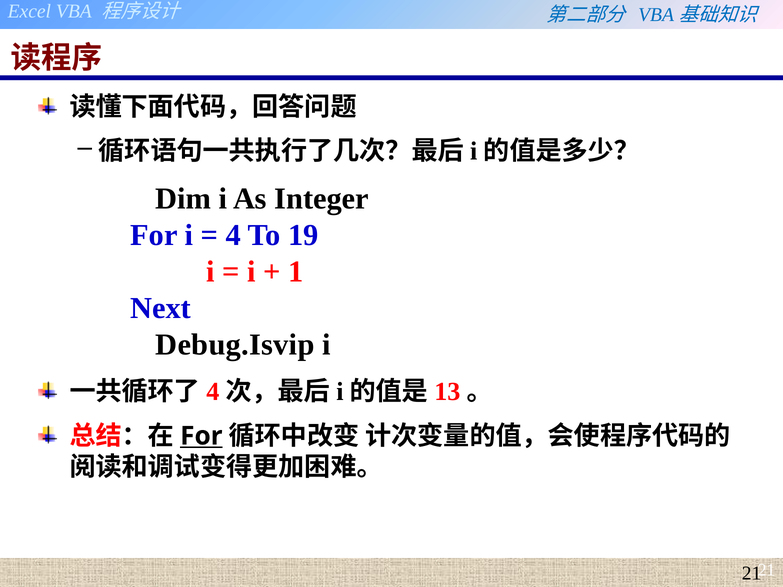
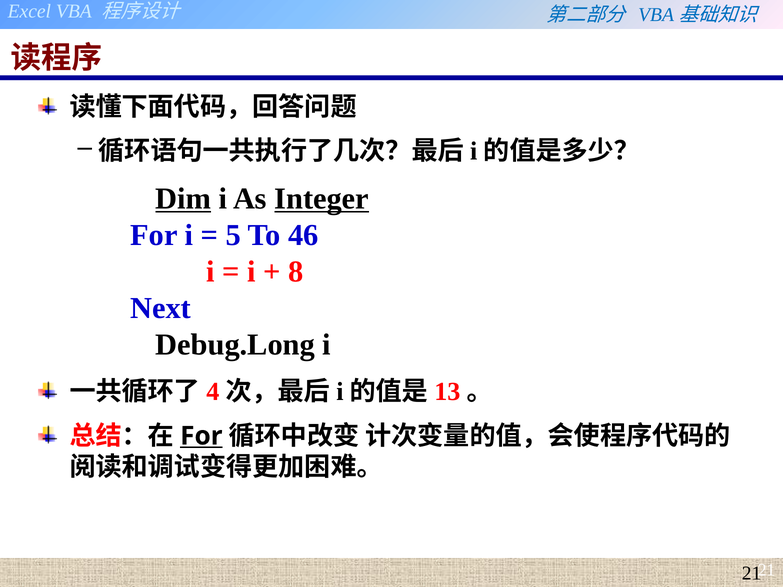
Dim underline: none -> present (183, 199)
Integer underline: none -> present (322, 199)
4: 4 -> 5 (233, 235)
19: 19 -> 46 (303, 235)
1: 1 -> 8 (296, 272)
Debug.Isvip: Debug.Isvip -> Debug.Long (235, 345)
